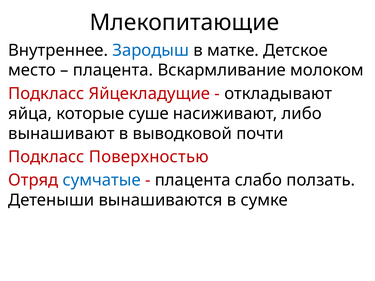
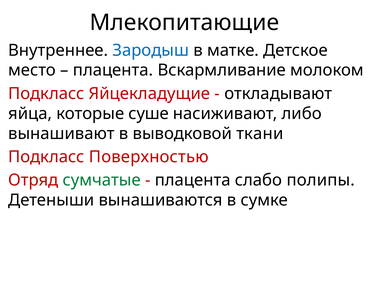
почти: почти -> ткани (260, 134)
сумчатые colour: blue -> green (102, 180)
ползать: ползать -> полипы (321, 180)
